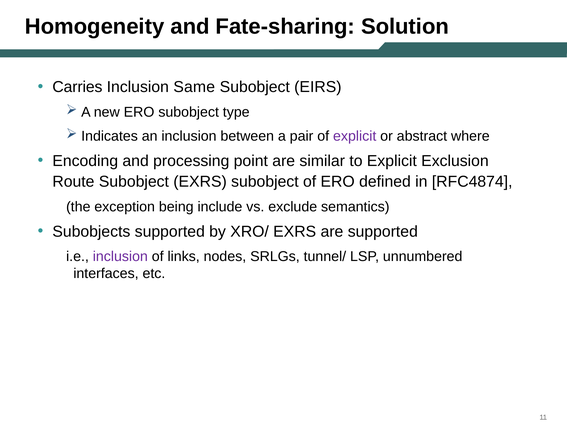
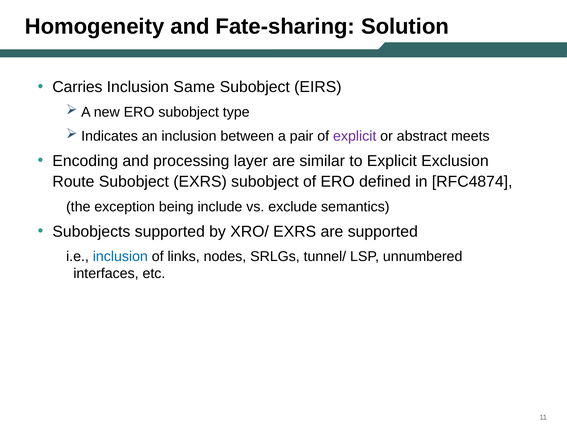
where: where -> meets (470, 136)
point: point -> layer (251, 161)
inclusion colour: purple -> blue (120, 256)
